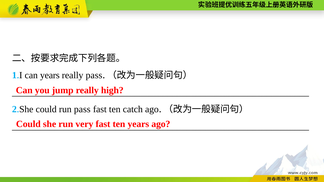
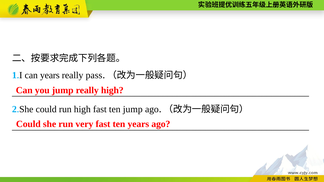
run pass: pass -> high (82, 109)
ten catch: catch -> jump (133, 109)
